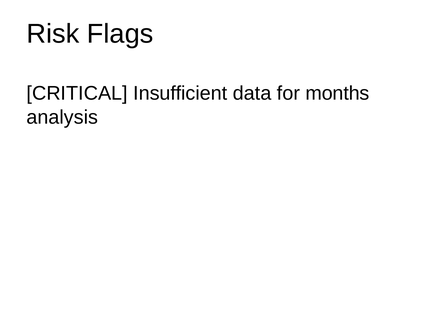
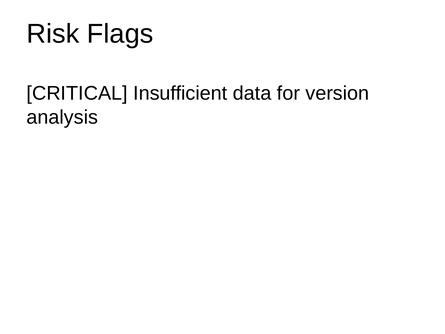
months: months -> version (337, 93)
